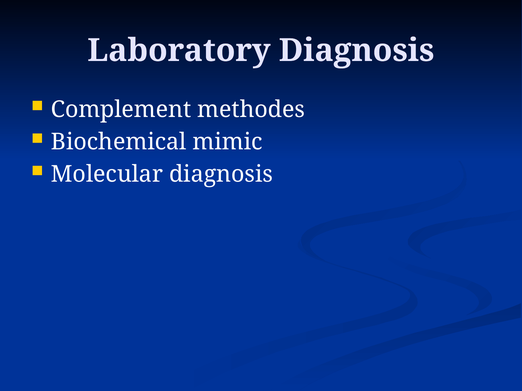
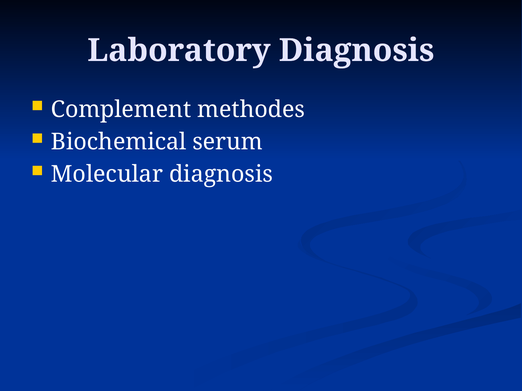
mimic: mimic -> serum (228, 142)
